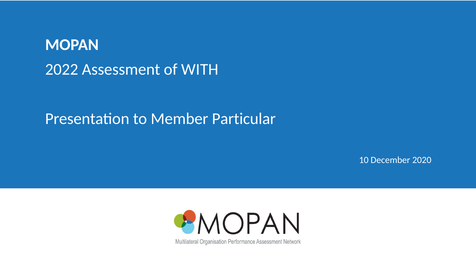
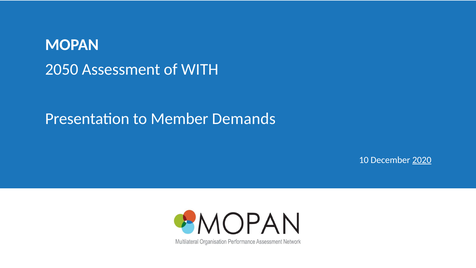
2022: 2022 -> 2050 (62, 69)
Particular: Particular -> Demands (244, 118)
2020 underline: none -> present (422, 160)
